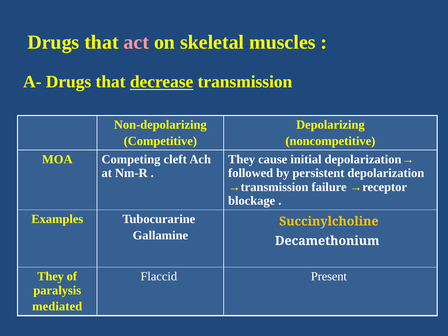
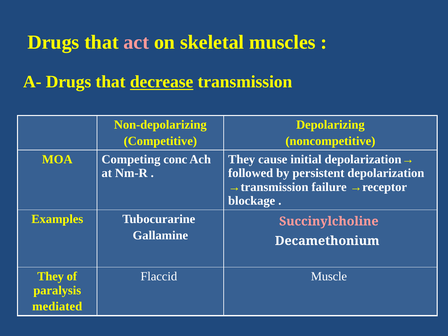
cleft: cleft -> conc (175, 159)
Succinylcholine colour: yellow -> pink (329, 221)
Present: Present -> Muscle (329, 276)
